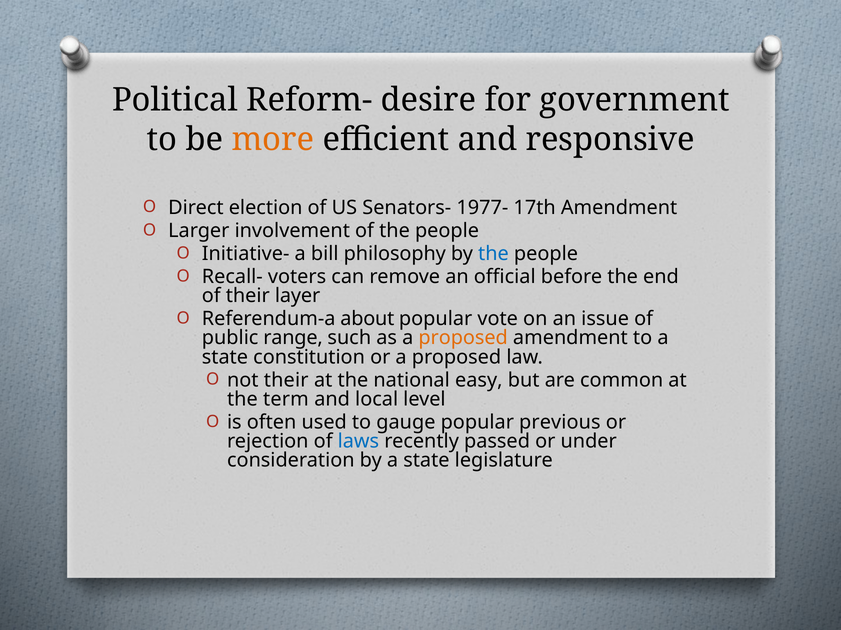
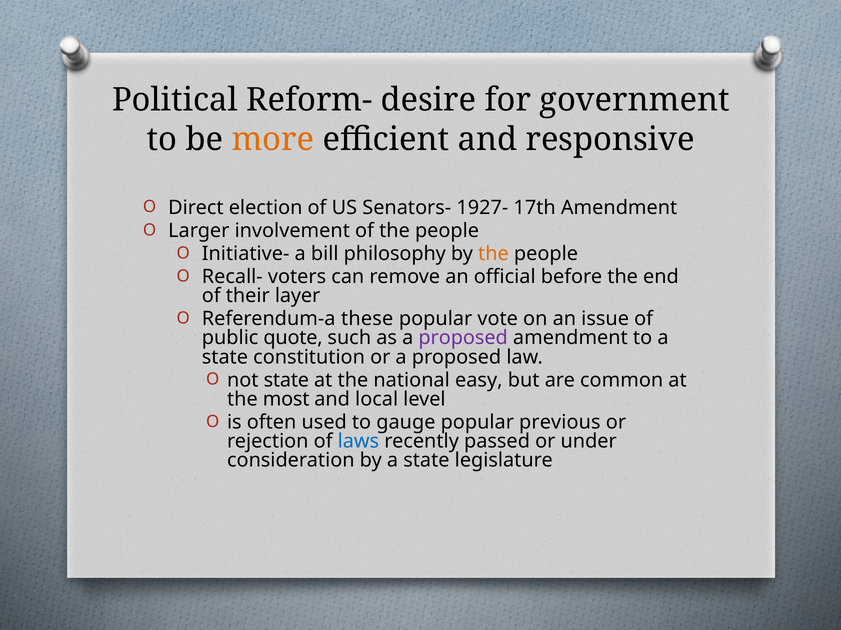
1977-: 1977- -> 1927- (482, 208)
the colour: blue -> orange (493, 254)
about: about -> these (367, 319)
range: range -> quote (293, 338)
proposed colour: orange -> purple (463, 338)
not their: their -> state (286, 381)
term: term -> most (286, 400)
